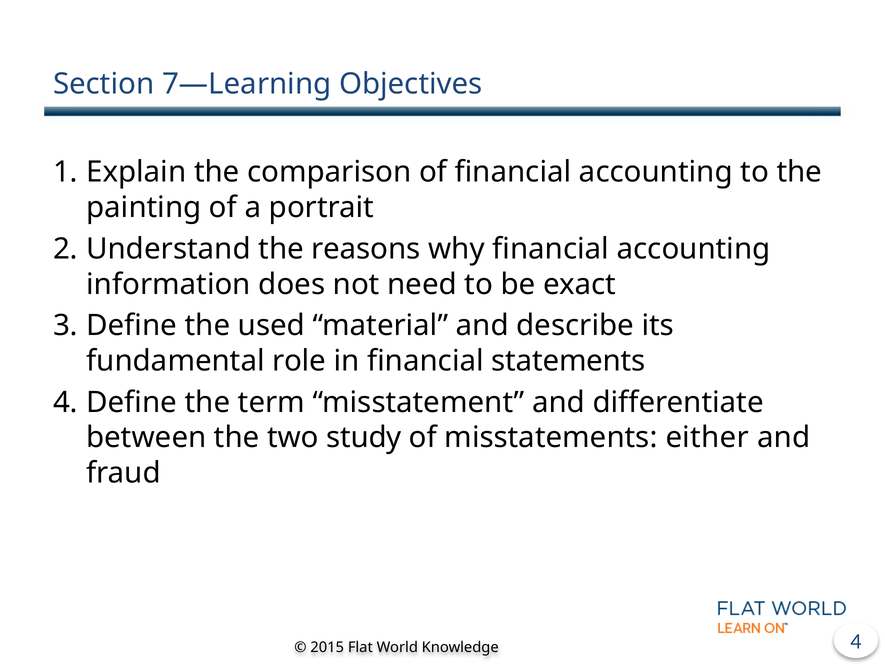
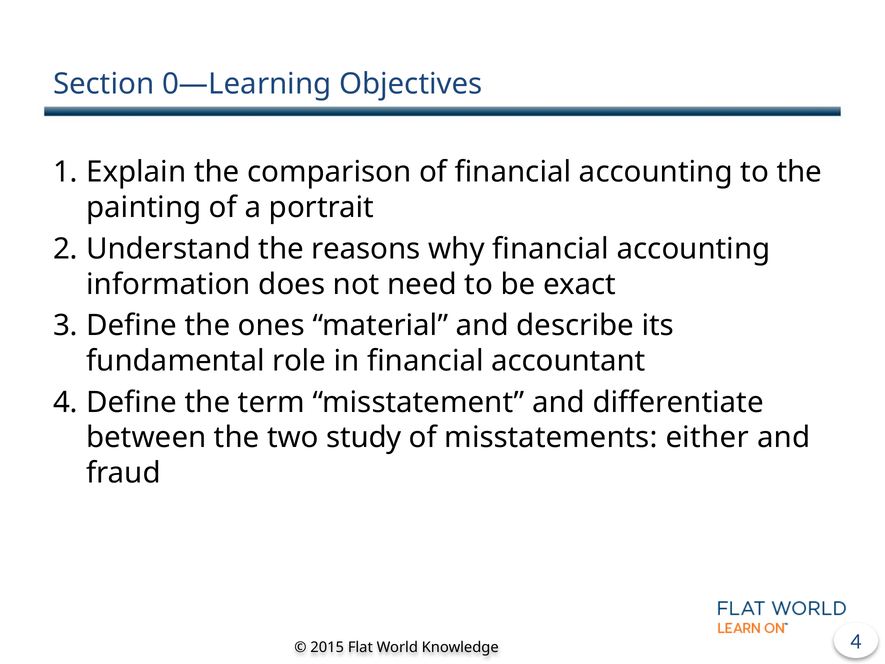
7—Learning: 7—Learning -> 0—Learning (247, 84)
used: used -> ones (271, 325)
statements: statements -> accountant (568, 361)
